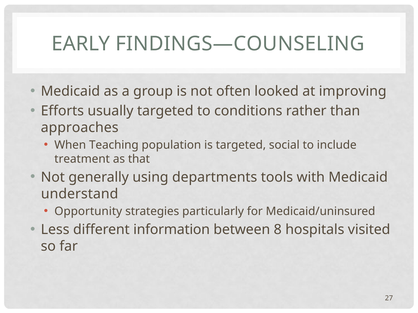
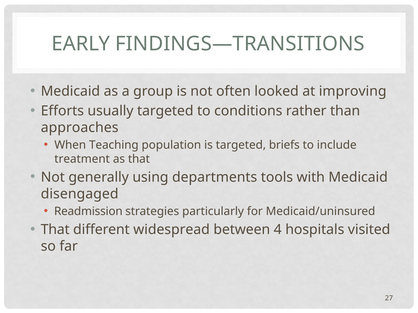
FINDINGS—COUNSELING: FINDINGS—COUNSELING -> FINDINGS—TRANSITIONS (240, 44)
social: social -> briefs (284, 145)
understand: understand -> disengaged (80, 194)
Opportunity: Opportunity -> Readmission (88, 212)
Less: Less -> That (55, 230)
information: information -> widespread (172, 230)
8: 8 -> 4 (278, 230)
